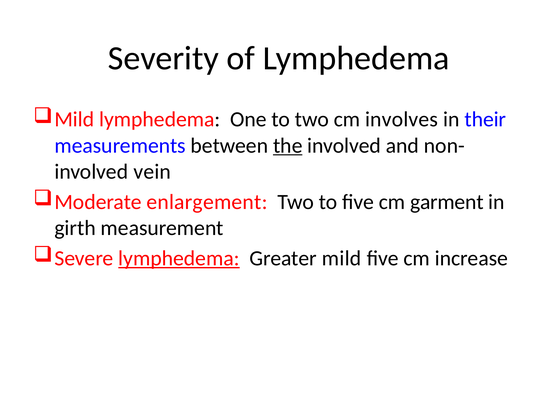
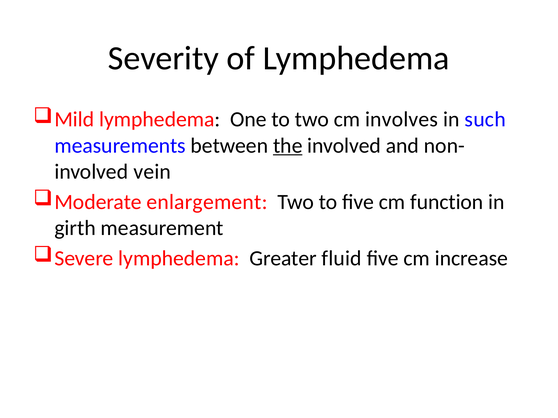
their: their -> such (485, 120)
garment: garment -> function (447, 202)
lymphedema underline: present -> none (179, 259)
Greater mild: mild -> fluid (342, 259)
